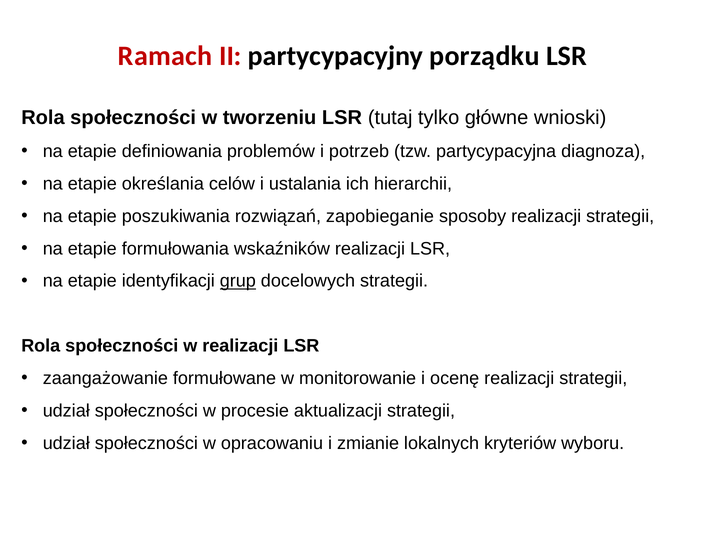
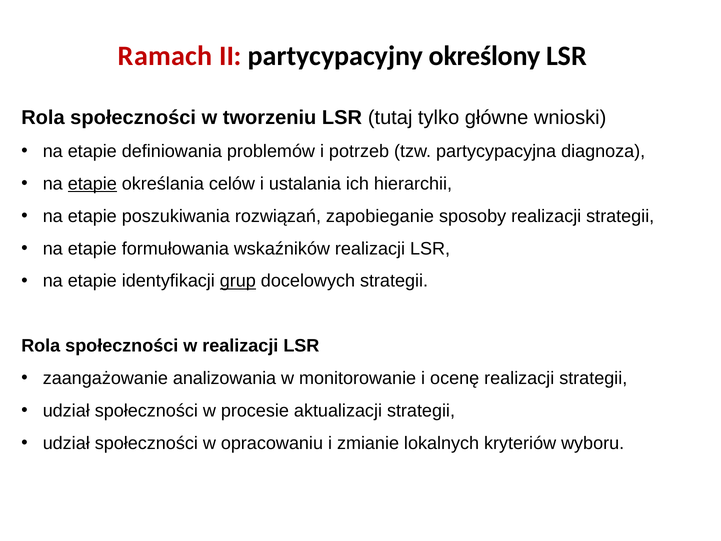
porządku: porządku -> określony (485, 56)
etapie underline: none -> present (92, 184)
formułowane: formułowane -> analizowania (225, 378)
